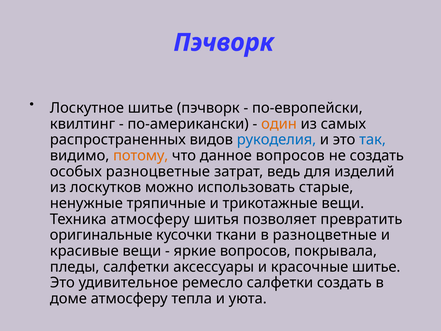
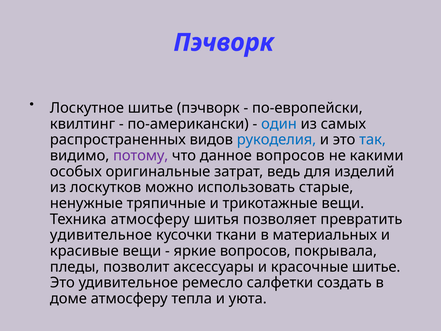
один colour: orange -> blue (279, 124)
потому colour: orange -> purple (141, 156)
не создать: создать -> какими (377, 156)
особых разноцветные: разноцветные -> оригинальные (158, 171)
оригинальные: оригинальные -> удивительное (101, 235)
в разноцветные: разноцветные -> материальных (325, 235)
пледы салфетки: салфетки -> позволит (136, 267)
